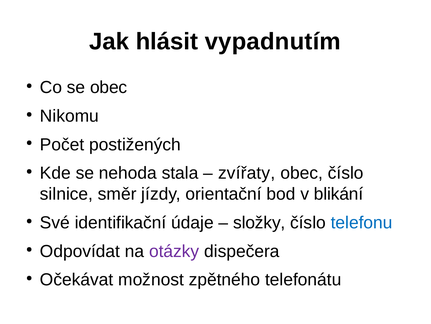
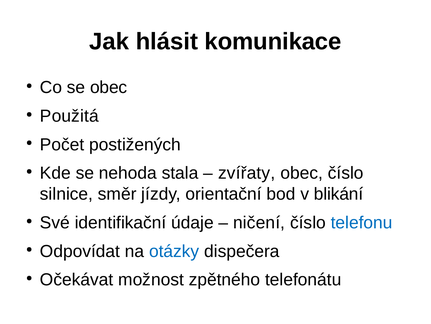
vypadnutím: vypadnutím -> komunikace (273, 42)
Nikomu: Nikomu -> Použitá (69, 116)
složky: složky -> ničení (259, 222)
otázky colour: purple -> blue (174, 251)
